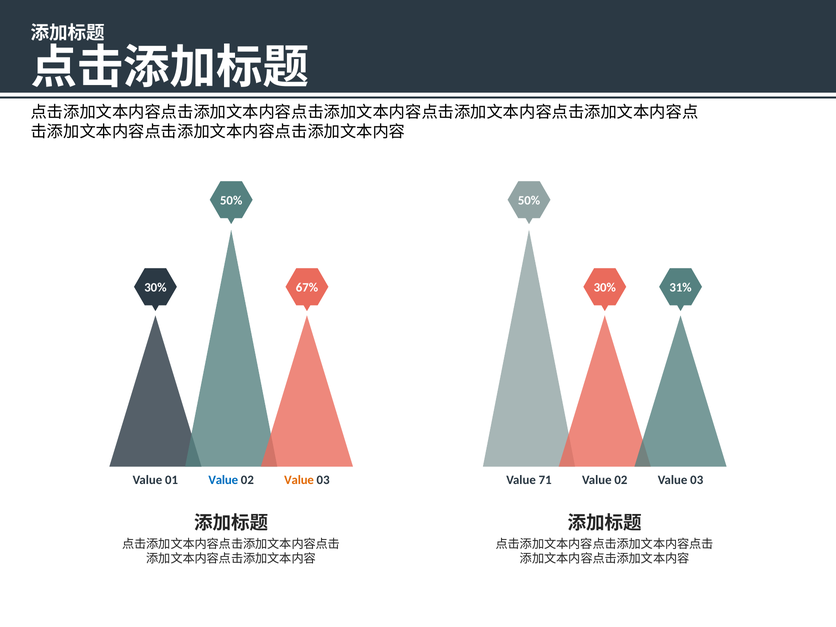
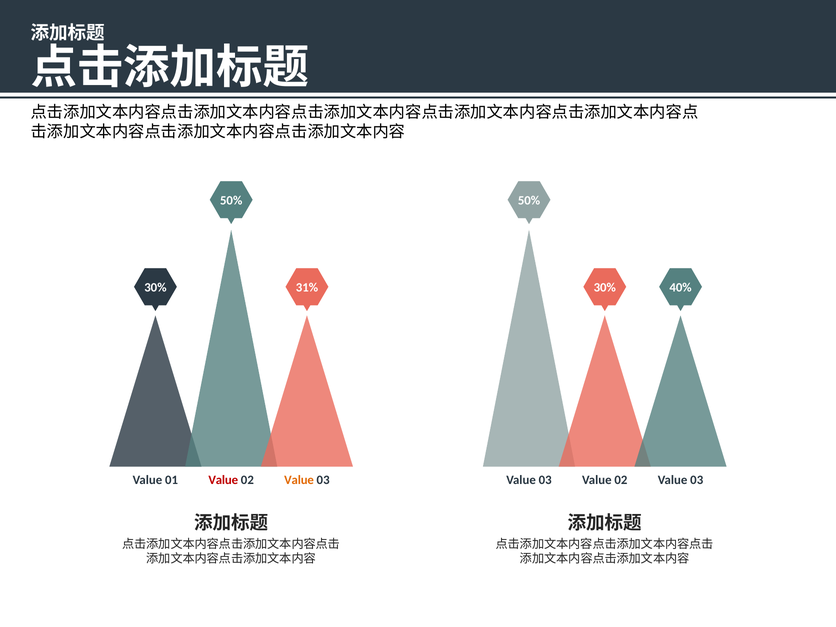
67%: 67% -> 31% (307, 287)
31%: 31% -> 40% (681, 287)
Value colour: blue -> red (223, 480)
71: 71 -> 03 (545, 480)
